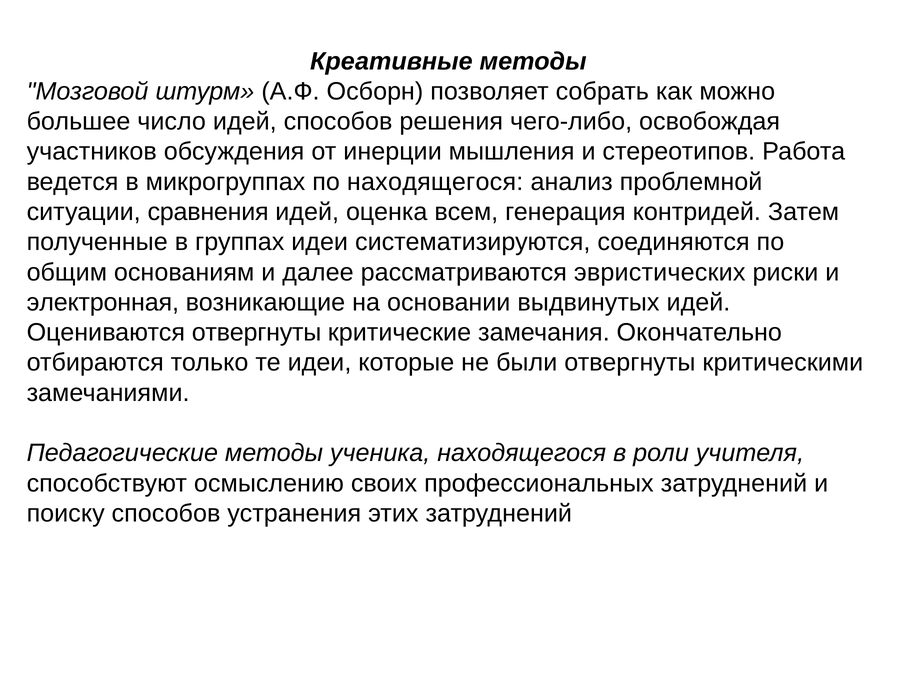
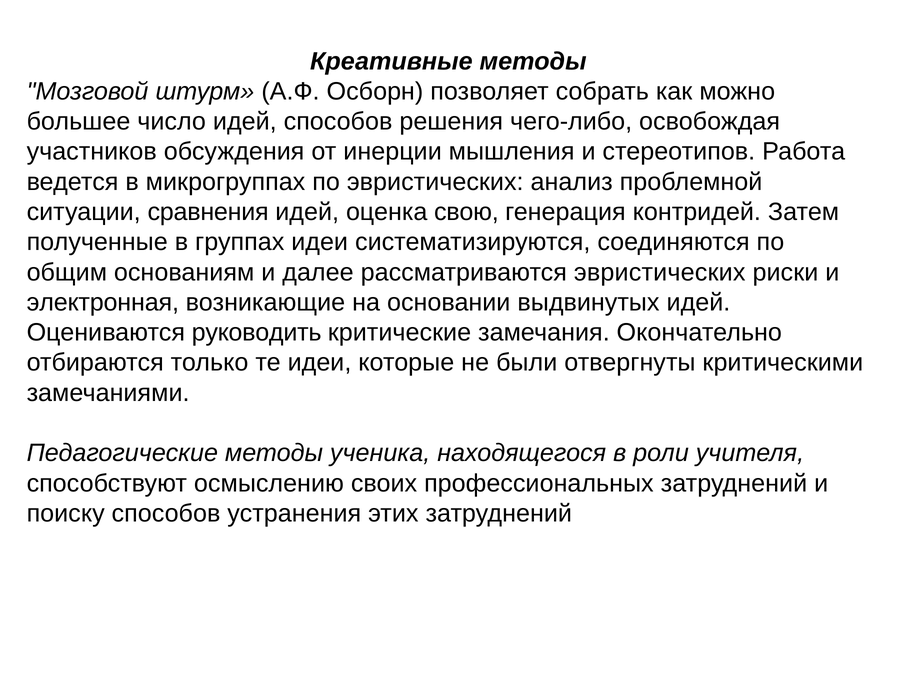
по находящегося: находящегося -> эвристических (435, 182)
всем: всем -> свою (466, 212)
Оцениваются отвергнуты: отвергнуты -> руководить (257, 333)
